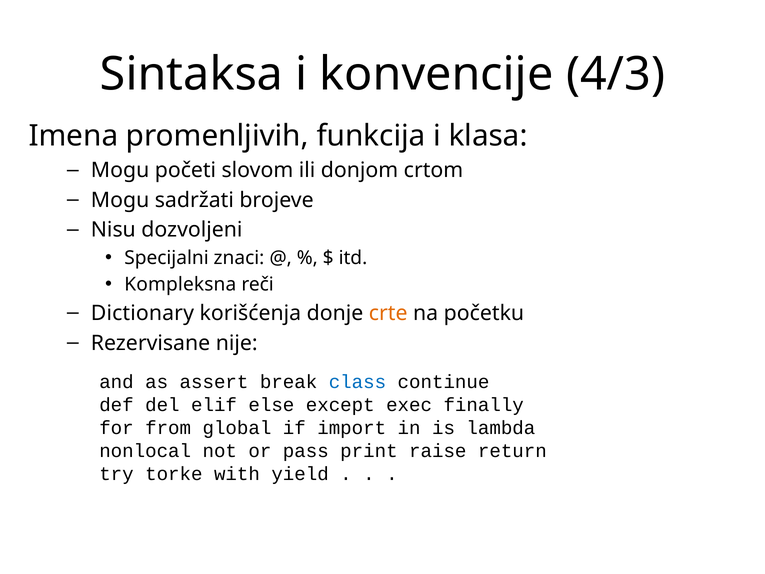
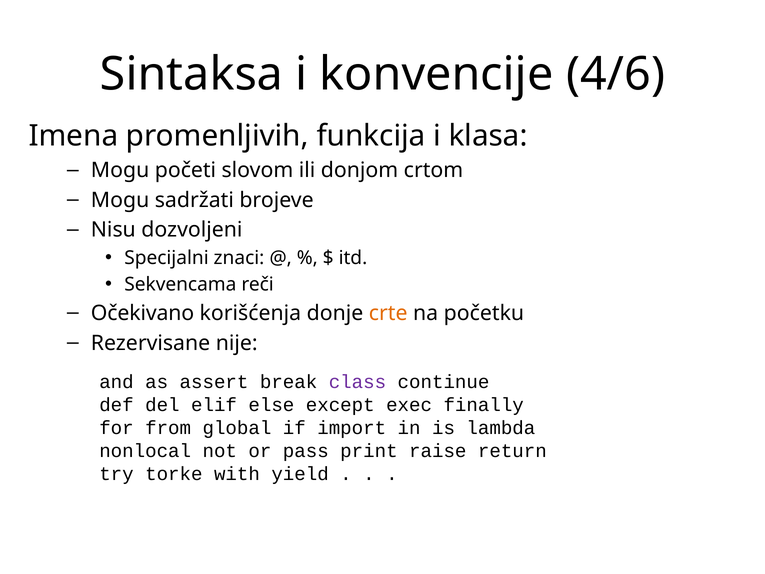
4/3: 4/3 -> 4/6 (616, 74)
Kompleksna: Kompleksna -> Sekvencama (180, 284)
Dictionary: Dictionary -> Očekivano (143, 313)
class colour: blue -> purple (357, 382)
